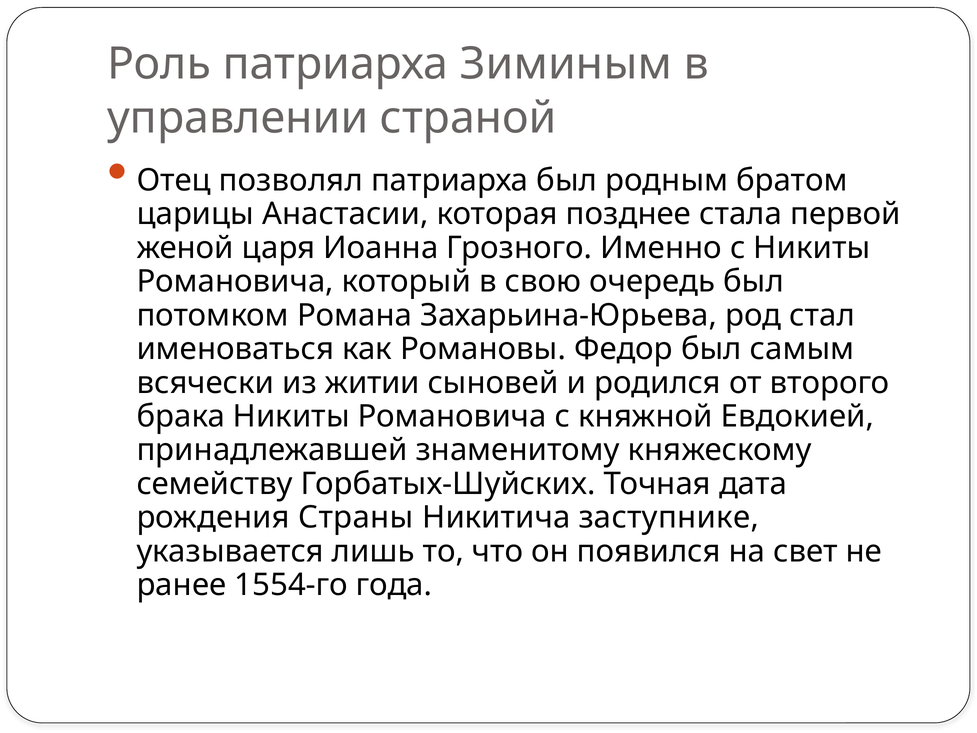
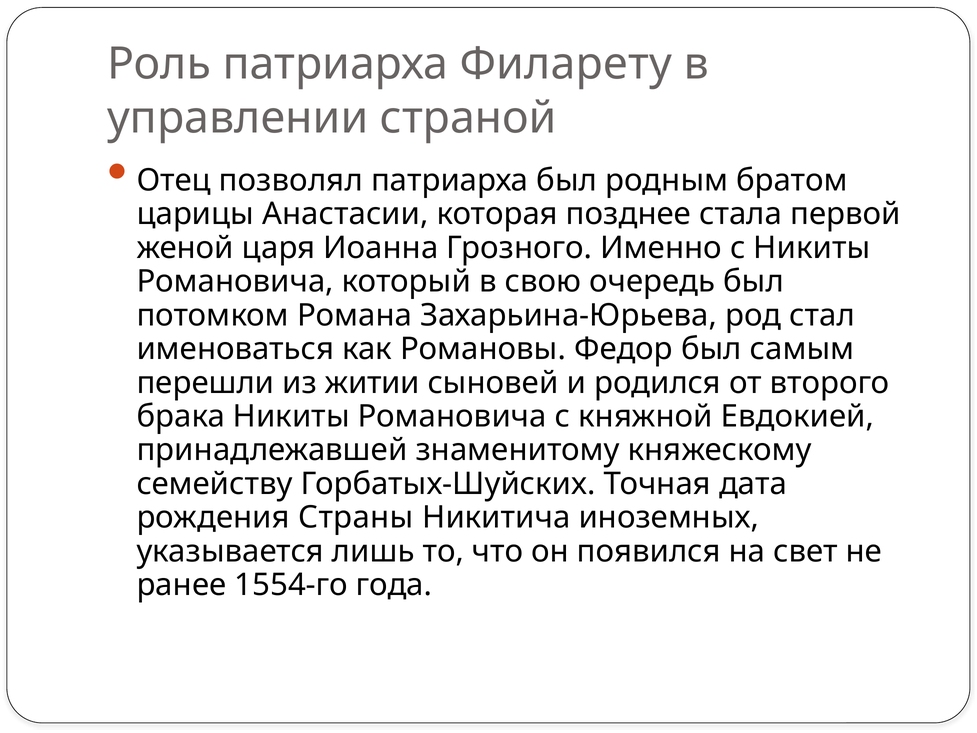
Зиминым: Зиминым -> Филарету (566, 64)
всячески: всячески -> перешли (205, 383)
заступнике: заступнике -> иноземных (669, 517)
